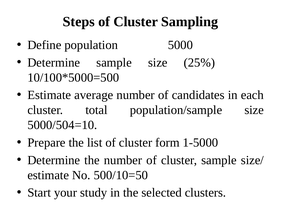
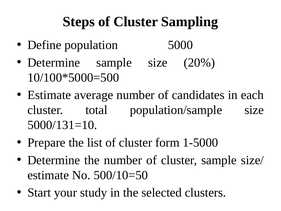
25%: 25% -> 20% (199, 62)
5000/504=10: 5000/504=10 -> 5000/131=10 (62, 125)
